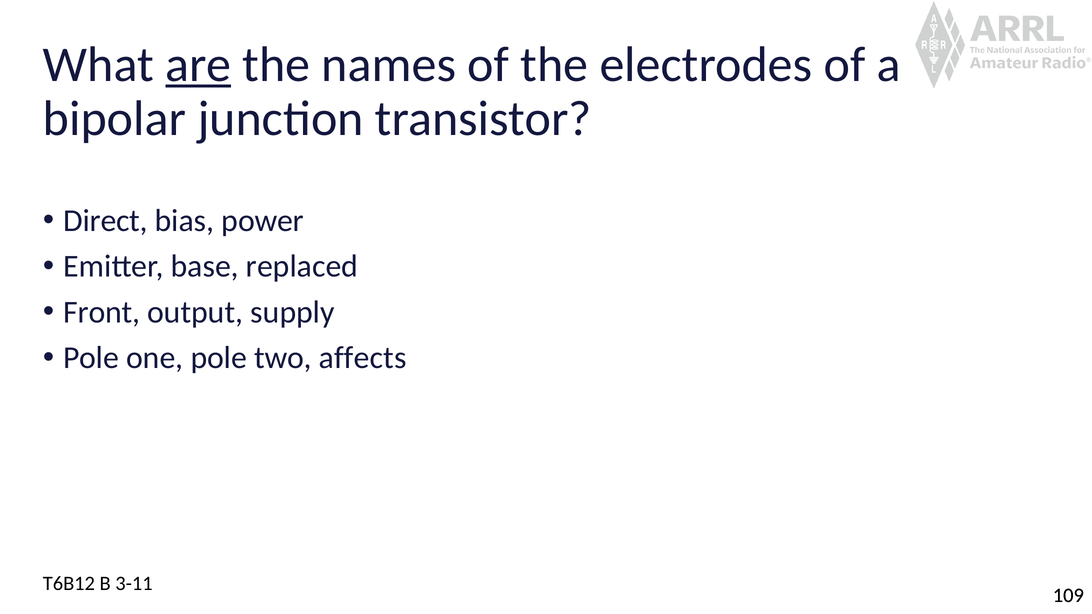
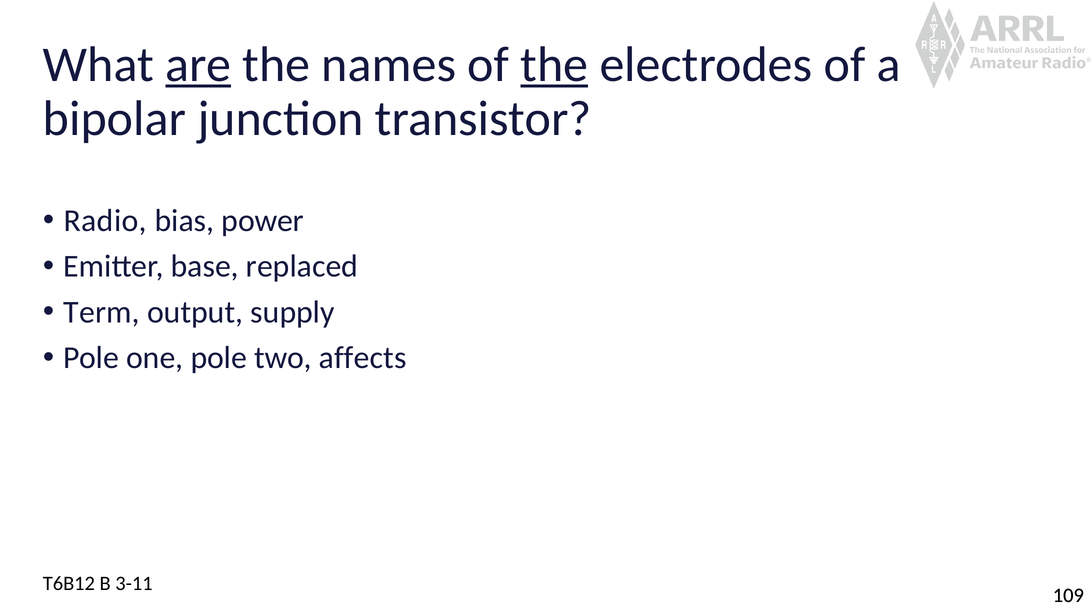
the underline: none -> present (554, 65)
Direct: Direct -> Radio (105, 221)
Front: Front -> Term (102, 312)
